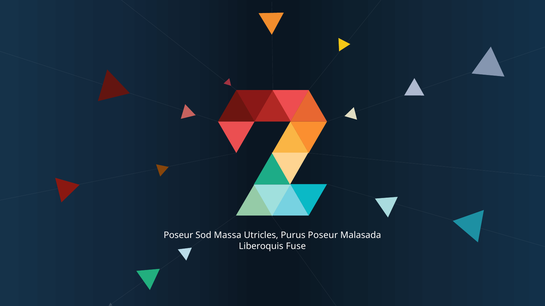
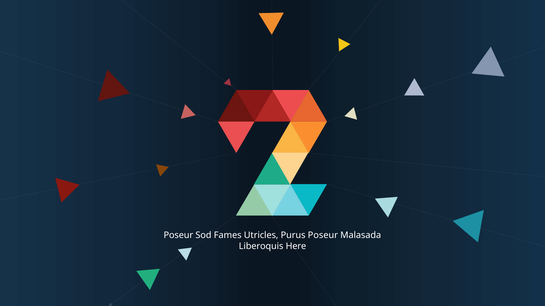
Massa: Massa -> Fames (228, 236)
Fuse: Fuse -> Here (296, 246)
